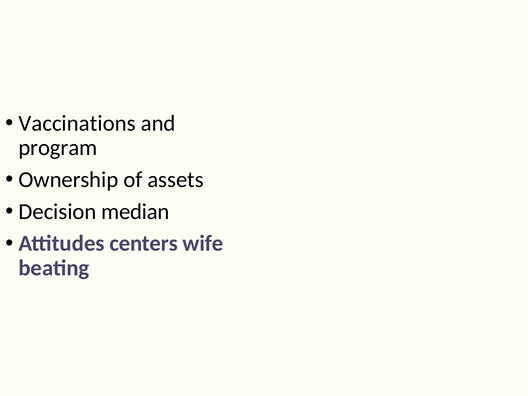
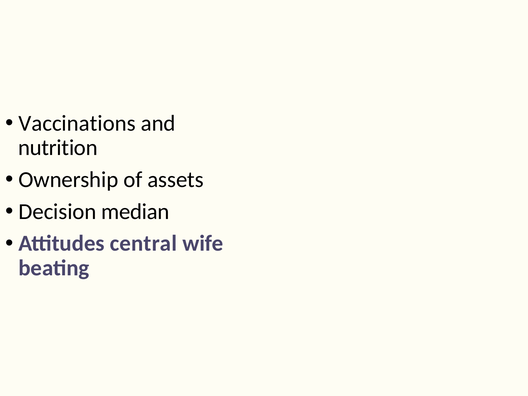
program: program -> nutrition (58, 148)
centers: centers -> central (143, 243)
